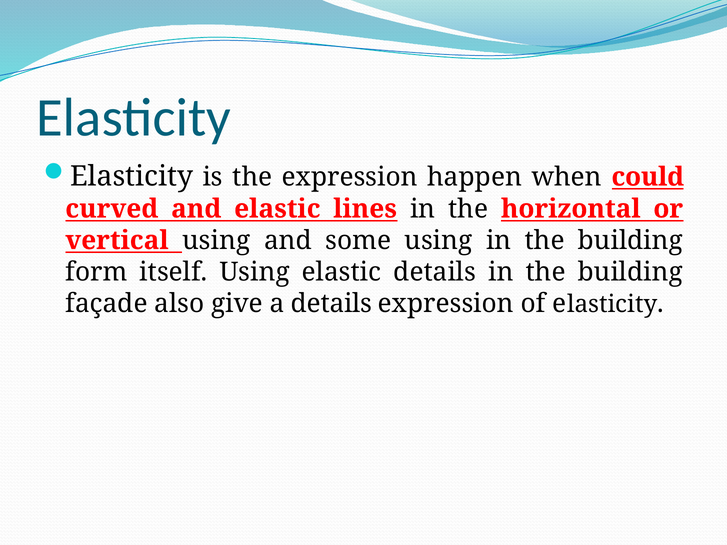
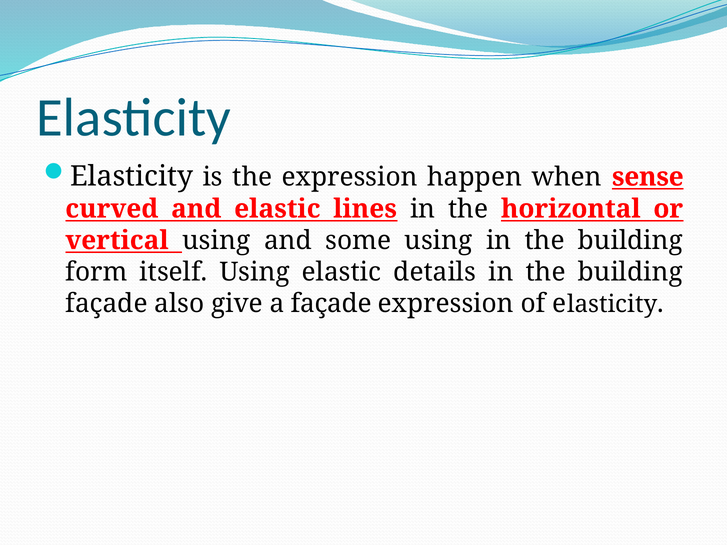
could: could -> sense (648, 177)
a details: details -> façade (331, 304)
